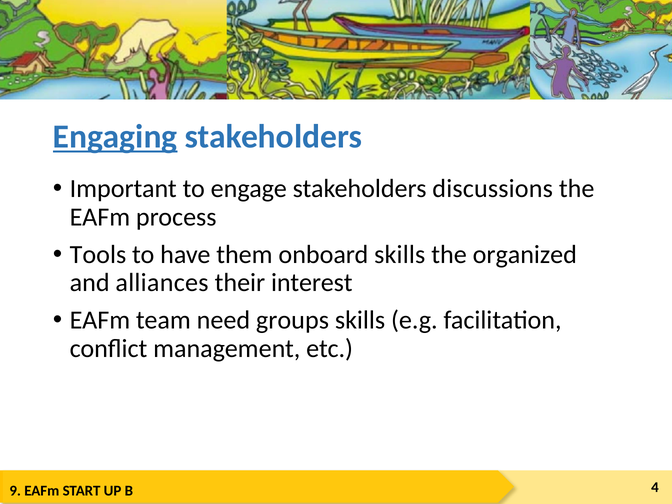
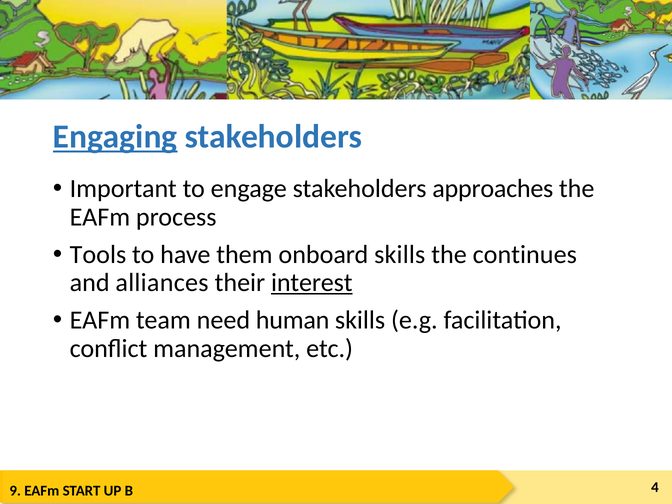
discussions: discussions -> approaches (493, 189)
organized: organized -> continues (525, 254)
interest underline: none -> present (312, 283)
groups: groups -> human (293, 320)
